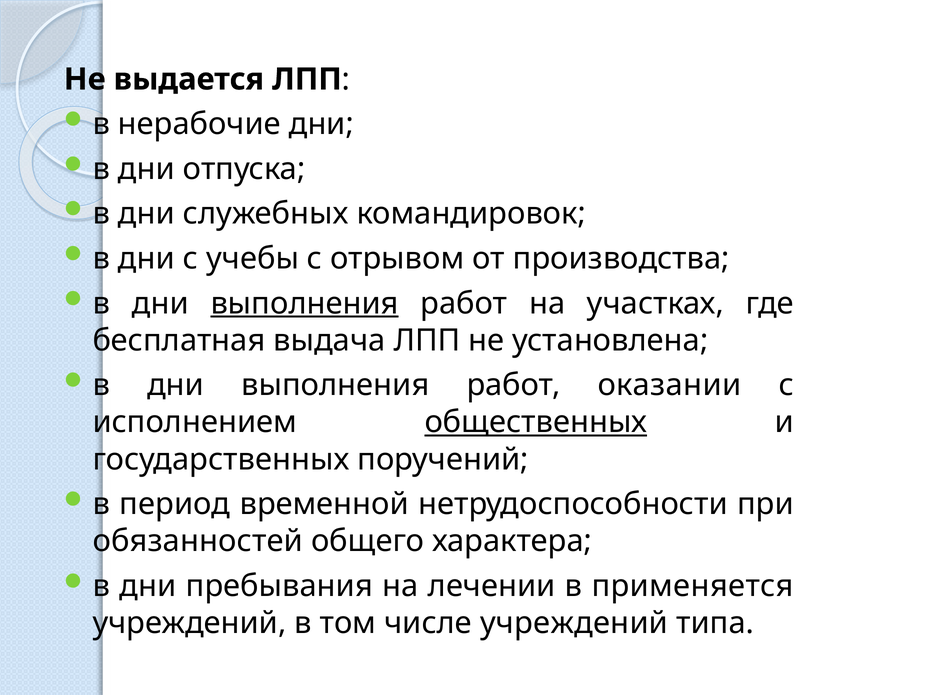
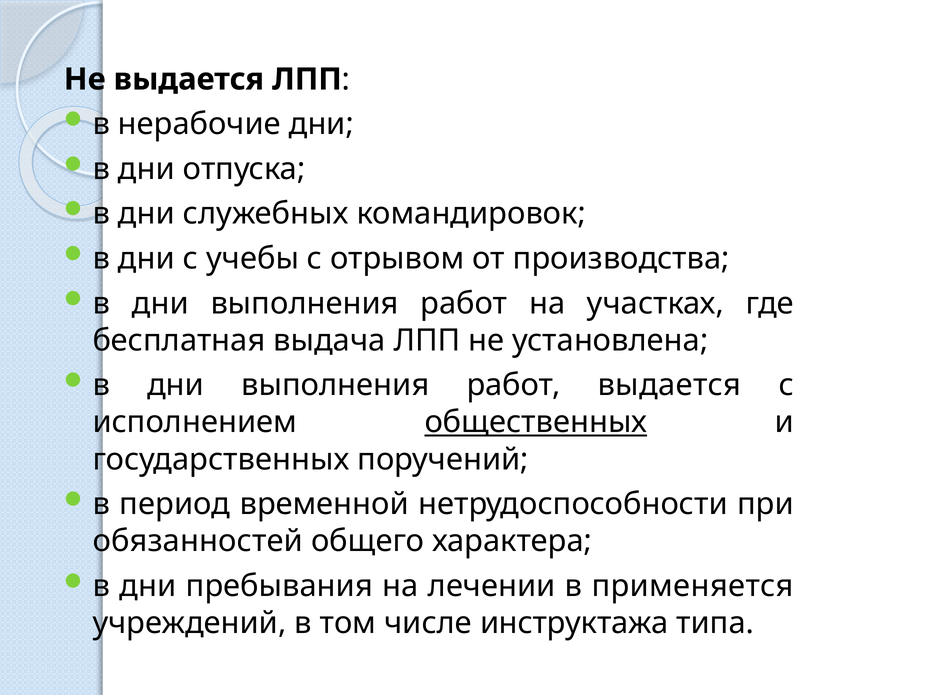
выполнения underline: present -> none (305, 303)
работ оказании: оказании -> выдается (669, 385)
числе учреждений: учреждений -> инструктажа (574, 623)
